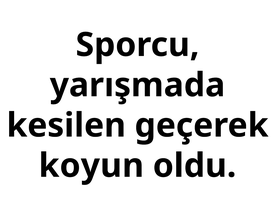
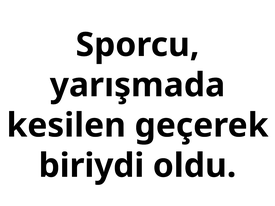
koyun: koyun -> biriydi (91, 166)
